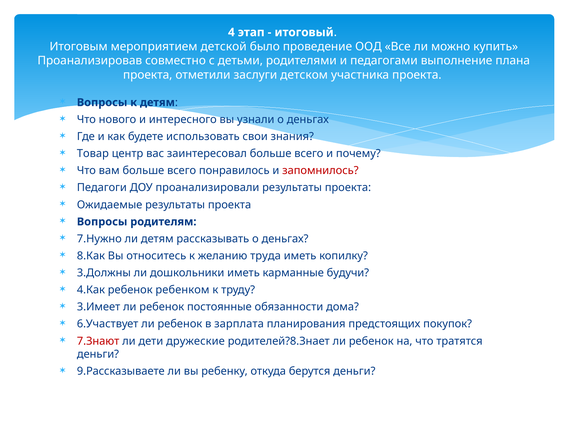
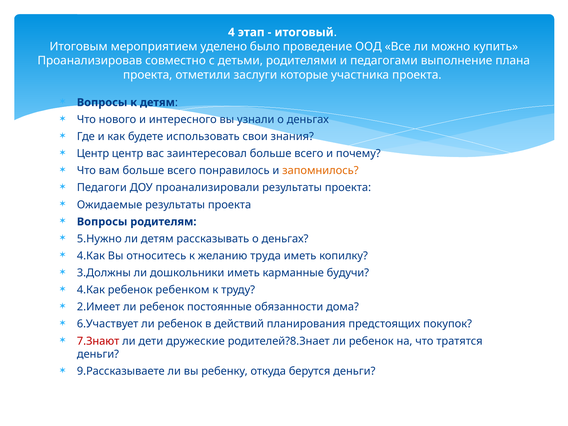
детской: детской -> уделено (224, 47)
детском: детском -> которые (304, 75)
Товар: Товар -> Центр (93, 154)
запомнилось colour: red -> orange (320, 171)
7.Нужно: 7.Нужно -> 5.Нужно (99, 239)
8.Как: 8.Как -> 4.Как (91, 256)
3.Имеет: 3.Имеет -> 2.Имеет (99, 307)
зарплата: зарплата -> действий (239, 324)
